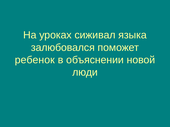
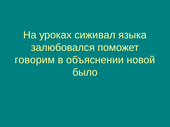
ребенок: ребенок -> говорим (35, 60)
люди: люди -> было (85, 73)
